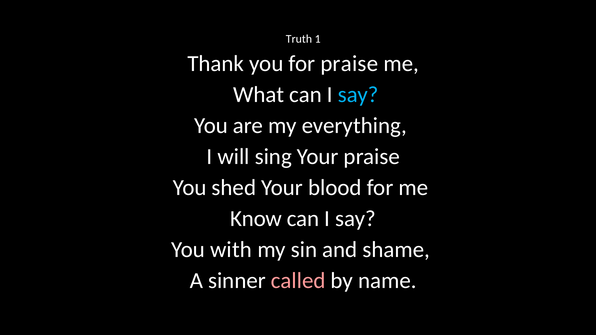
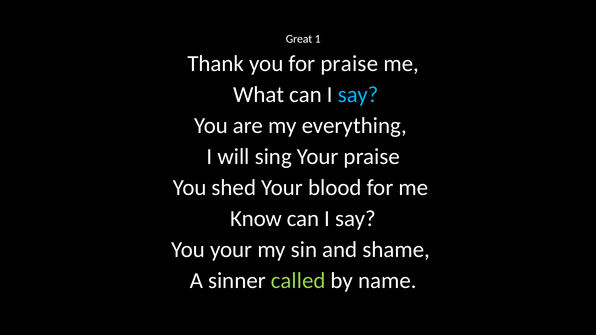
Truth: Truth -> Great (299, 39)
You with: with -> your (231, 250)
called colour: pink -> light green (298, 281)
